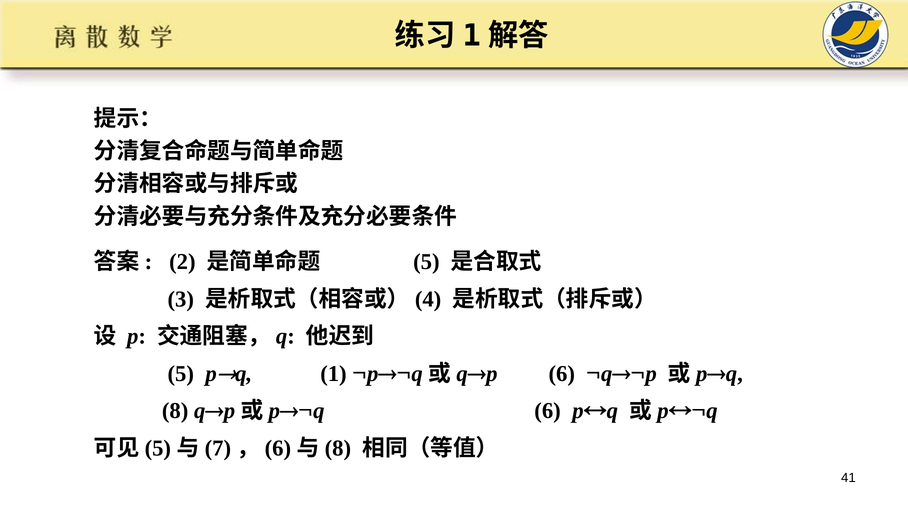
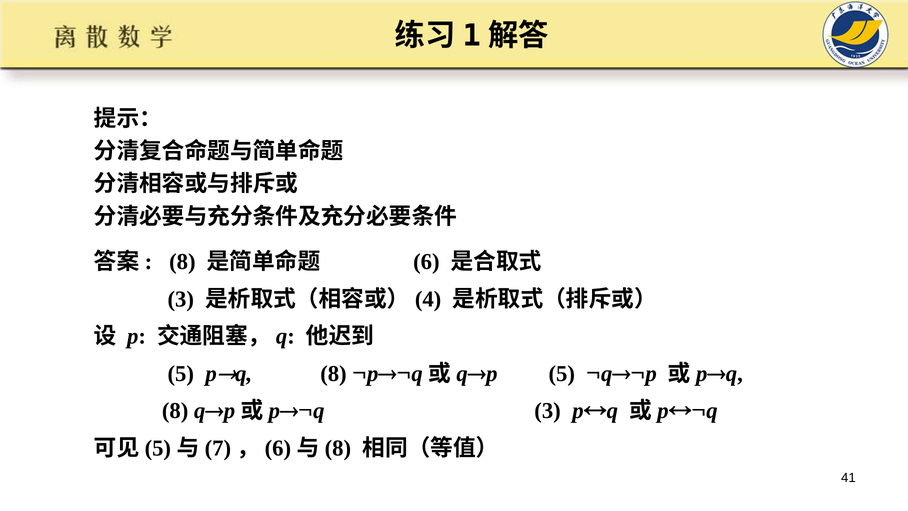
2: 2 -> 8 (182, 262)
5: 5 -> 6 (426, 262)
1: 1 -> 8 (333, 373)
p 6: 6 -> 5 (562, 373)
6: 6 -> 3 (548, 411)
